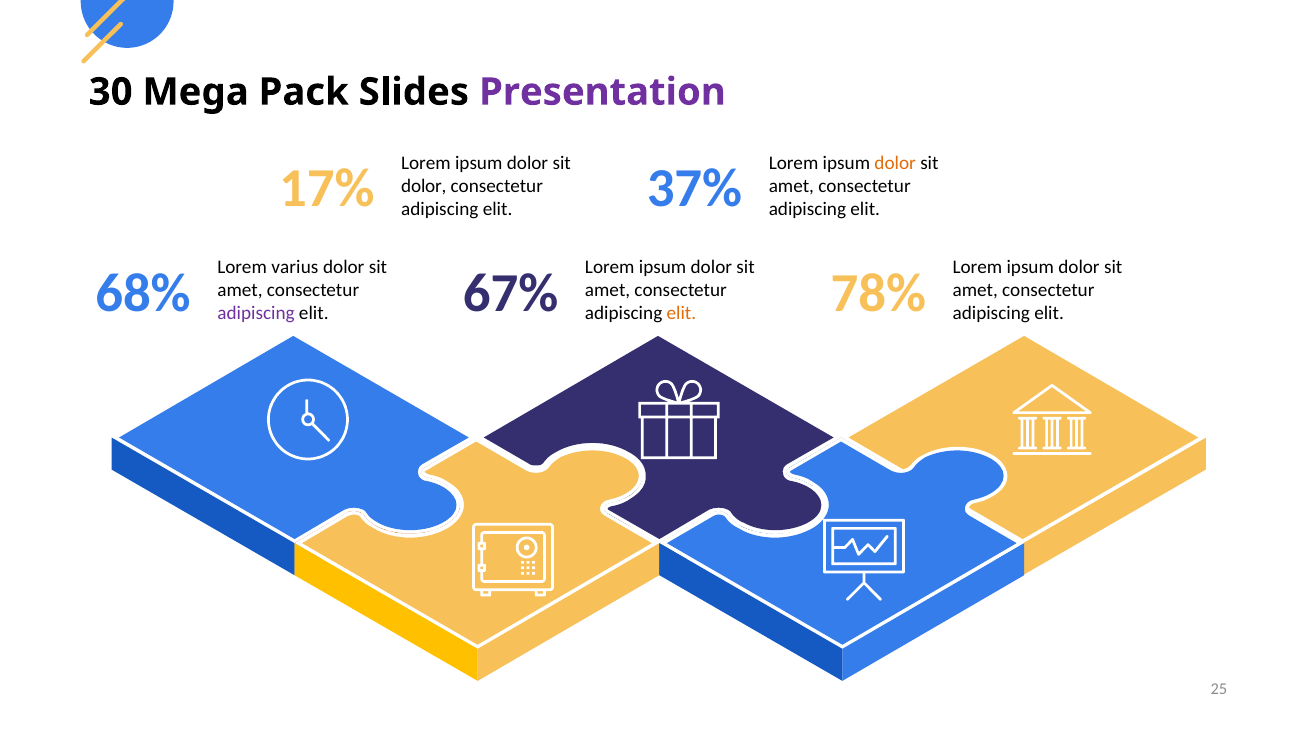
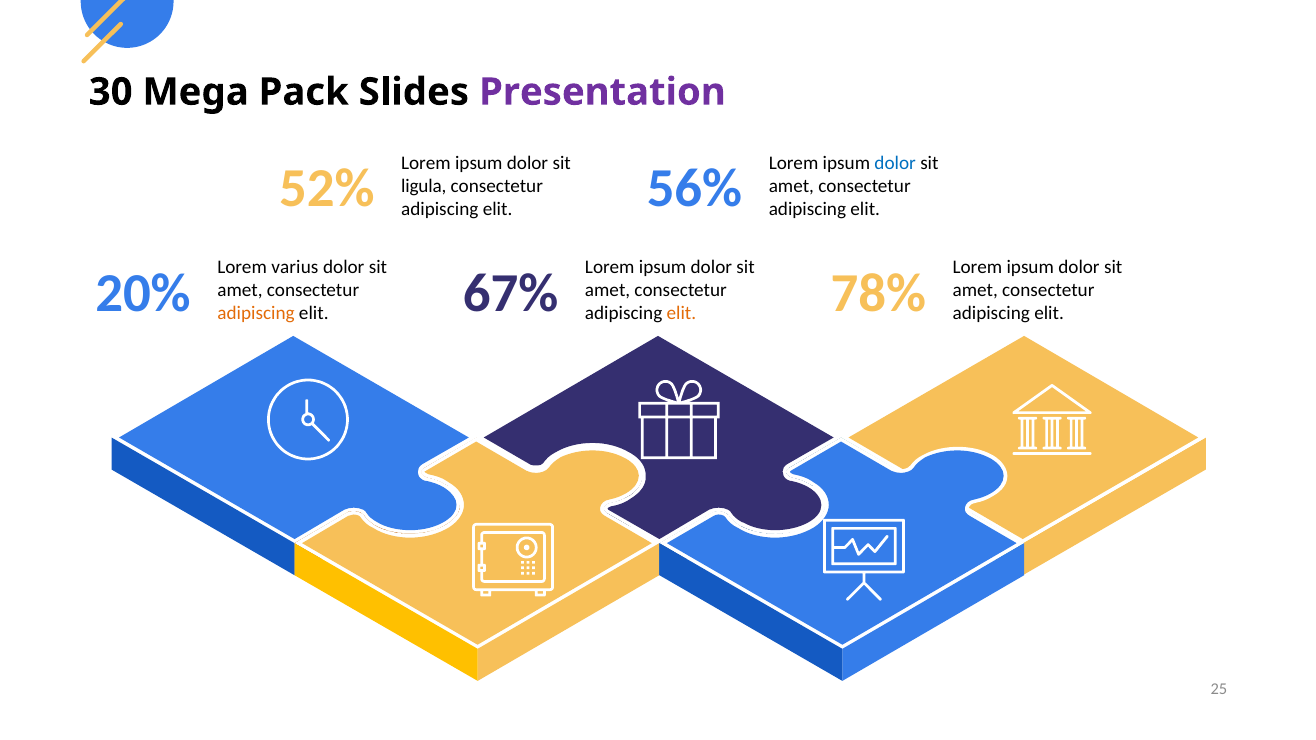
dolor colour: orange -> blue (895, 163)
17%: 17% -> 52% (327, 189)
37%: 37% -> 56% (694, 189)
dolor: dolor -> ligula (424, 186)
68%: 68% -> 20% (143, 293)
adipiscing colour: purple -> orange (256, 314)
